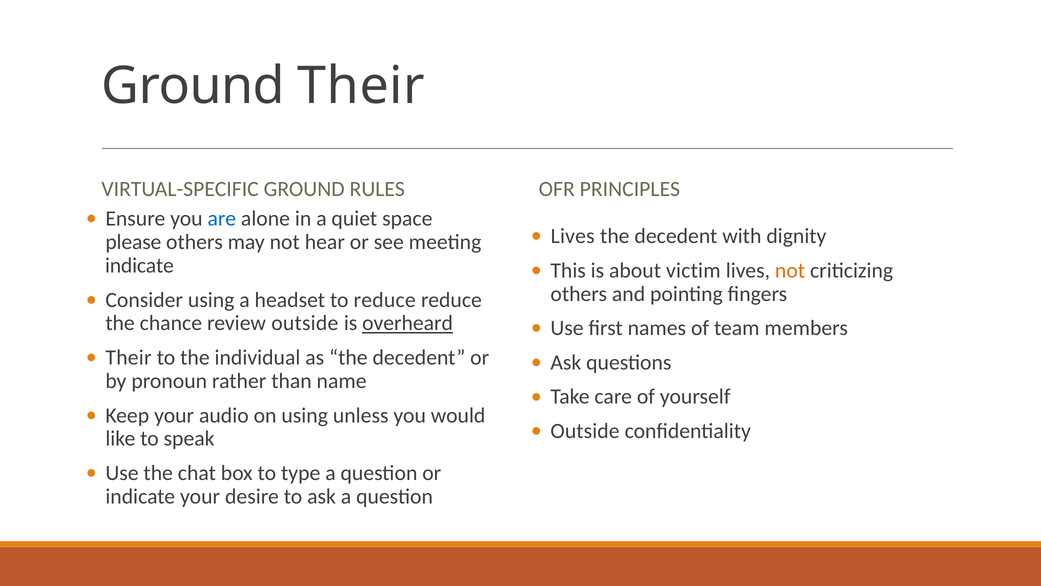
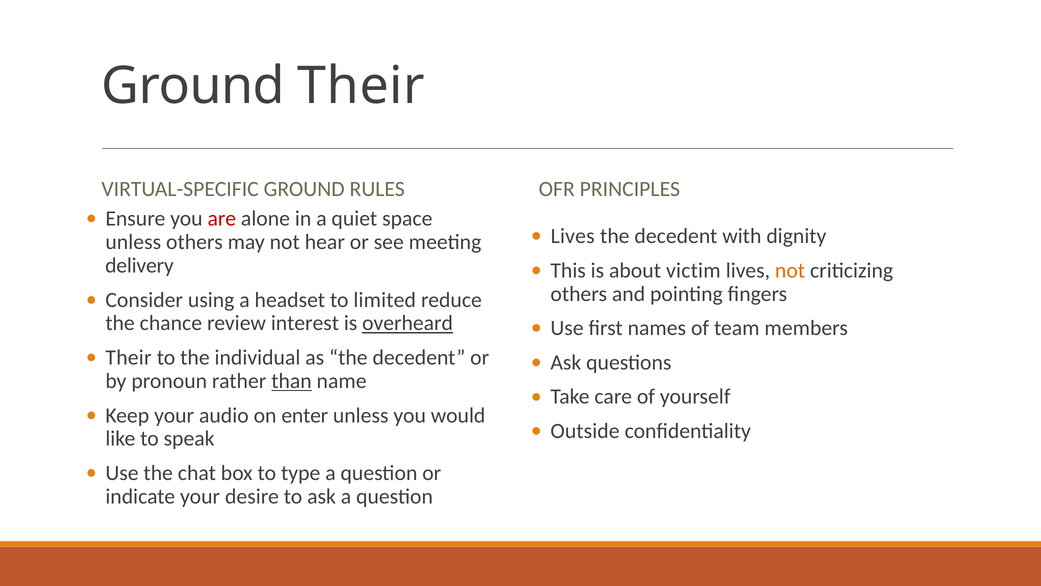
are colour: blue -> red (222, 219)
please: please -> unless (133, 242)
indicate: indicate -> delivery (139, 265)
to reduce: reduce -> limited (385, 300)
review outside: outside -> interest (305, 323)
than underline: none -> present (292, 381)
on using: using -> enter (305, 415)
